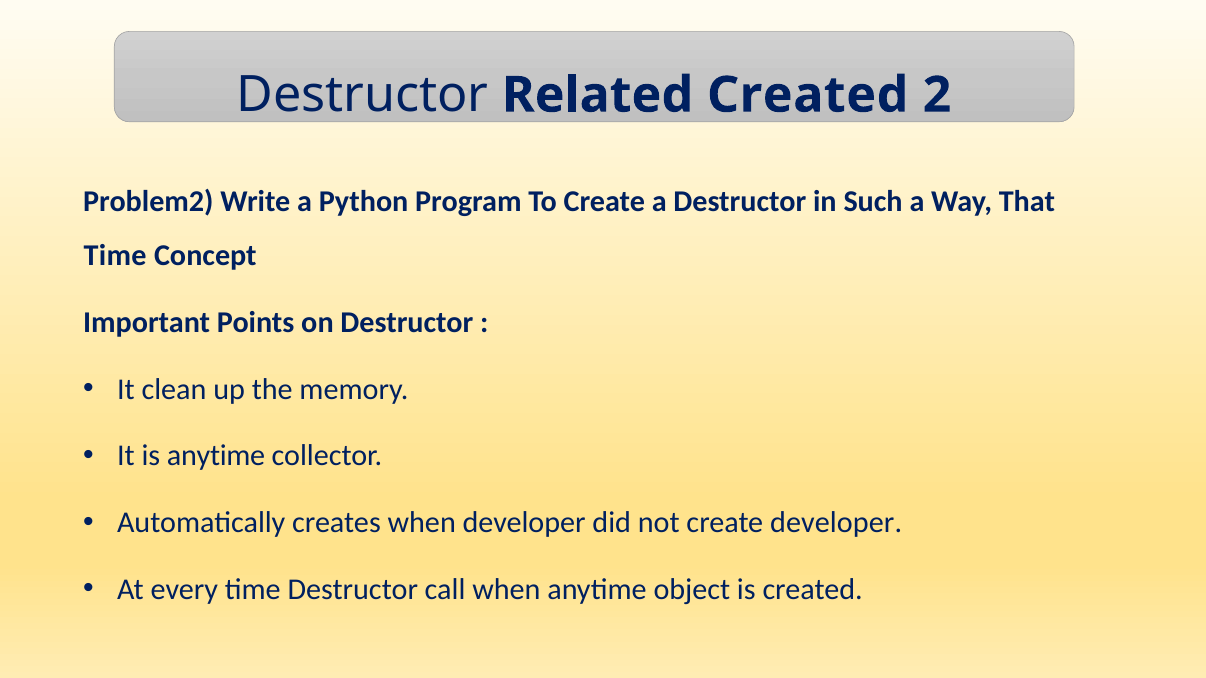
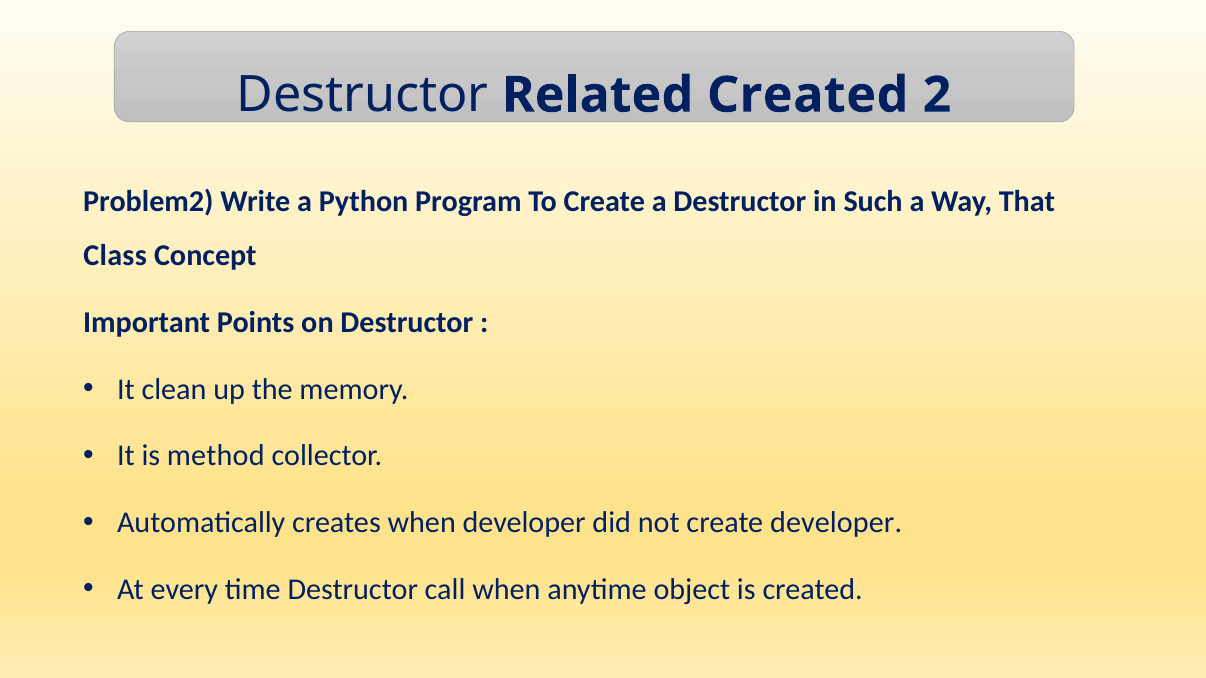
Time: Time -> Class (115, 256)
is anytime: anytime -> method (216, 456)
